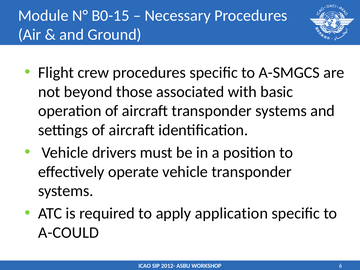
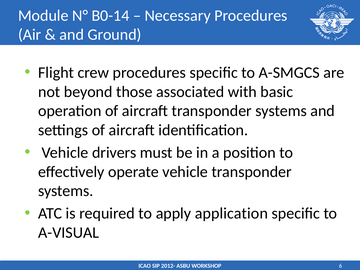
B0-15: B0-15 -> B0-14 (110, 15)
A-COULD: A-COULD -> A-VISUAL (69, 233)
